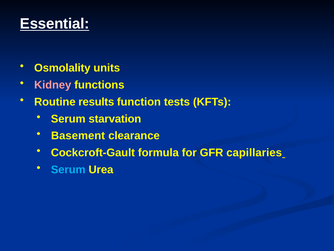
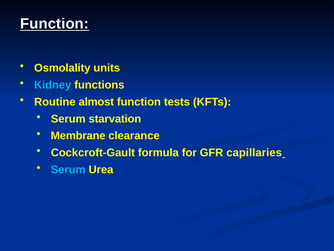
Essential: Essential -> Function (55, 24)
Kidney colour: pink -> light blue (53, 85)
results: results -> almost (96, 102)
Basement: Basement -> Membrane (78, 136)
